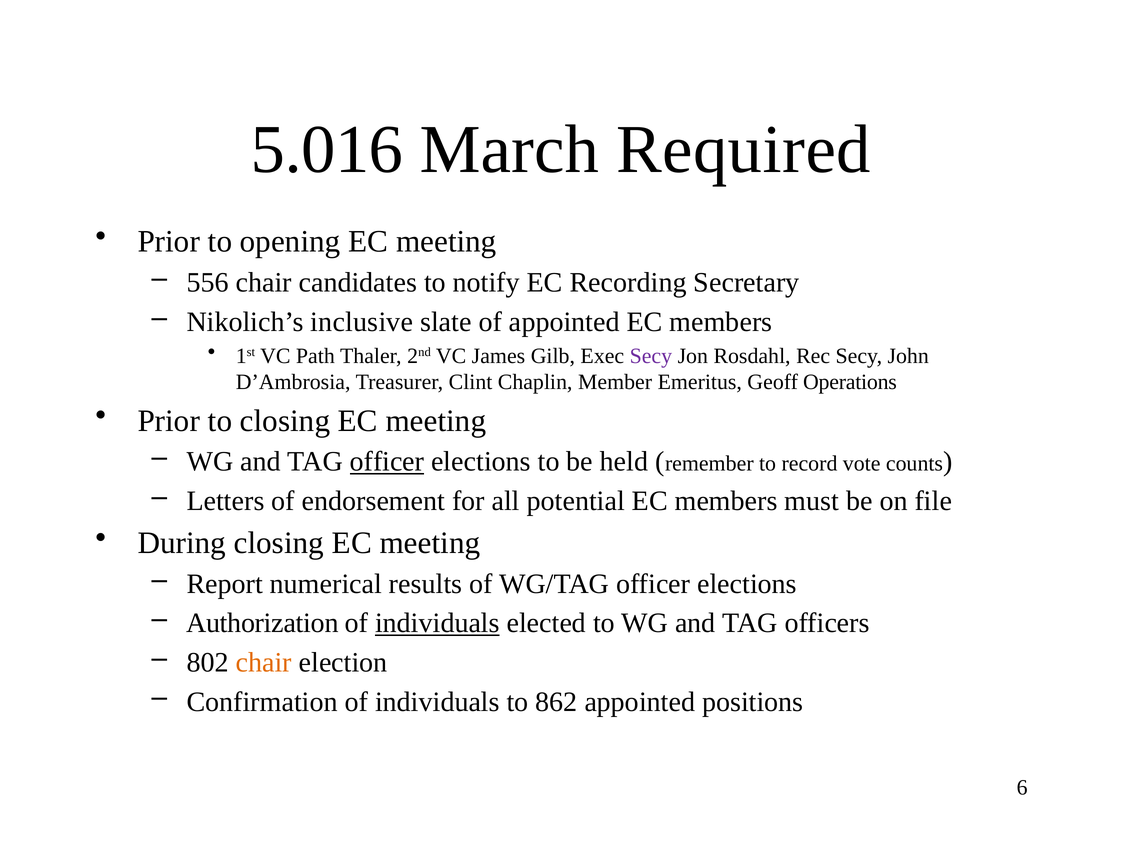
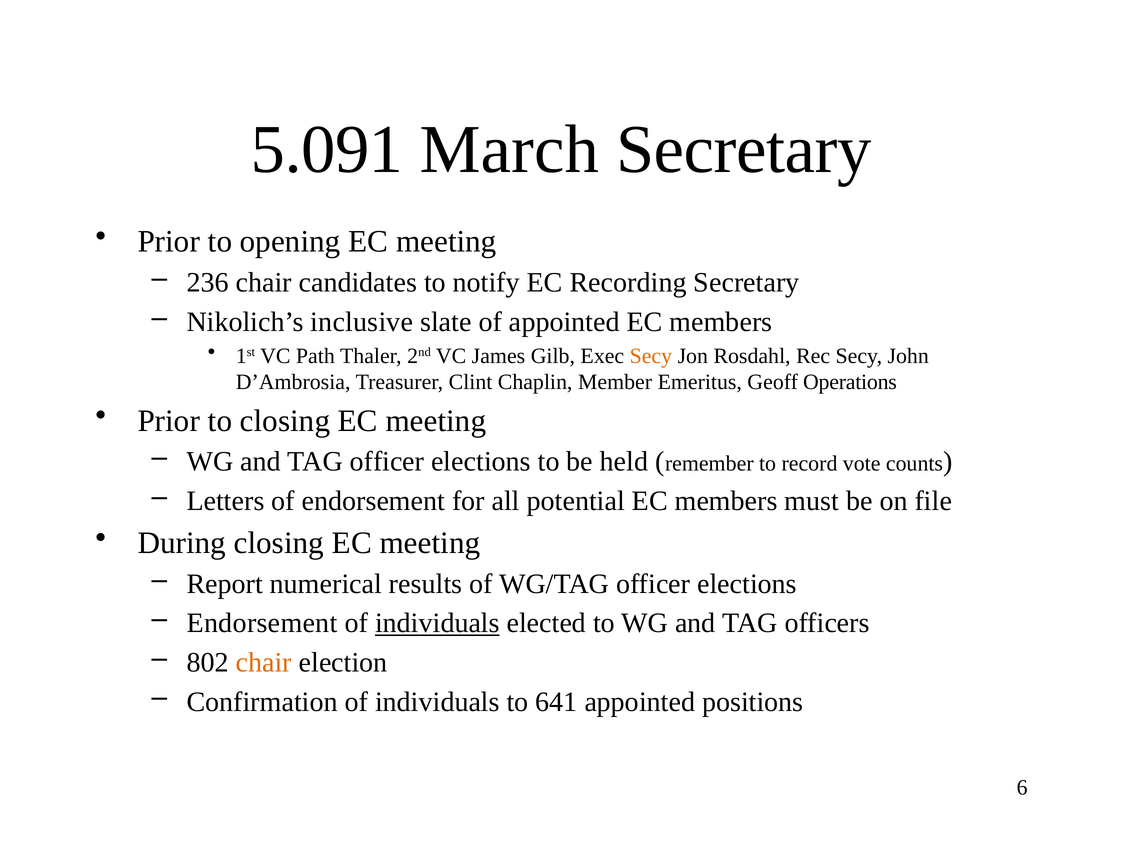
5.016: 5.016 -> 5.091 (327, 150)
March Required: Required -> Secretary (744, 150)
556: 556 -> 236 (208, 283)
Secy colour: purple -> orange (651, 356)
officer underline: present -> none (387, 462)
Authorization: Authorization -> Endorsement (262, 623)
862: 862 -> 641 (556, 702)
